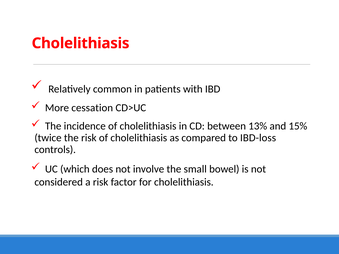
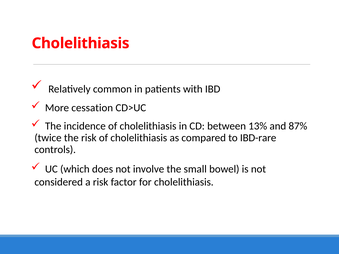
15%: 15% -> 87% (298, 126)
IBD-loss: IBD-loss -> IBD-rare (258, 138)
